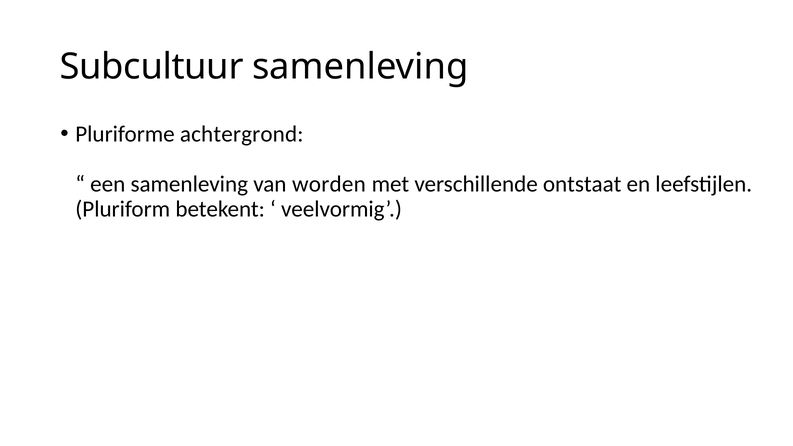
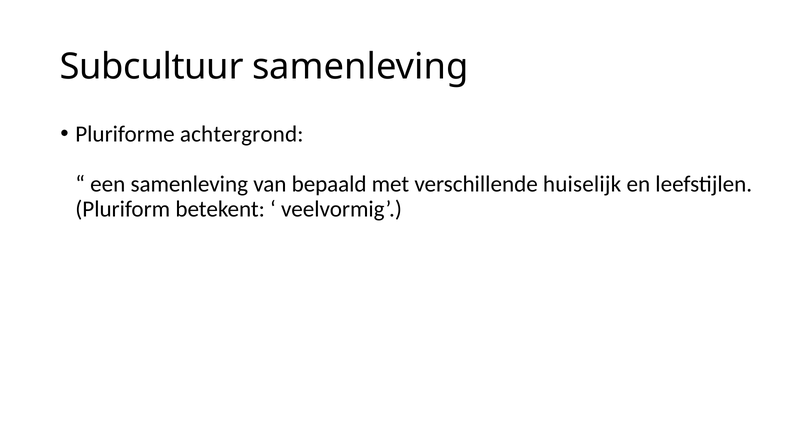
worden: worden -> bepaald (329, 184)
ontstaat: ontstaat -> huiselijk (582, 184)
